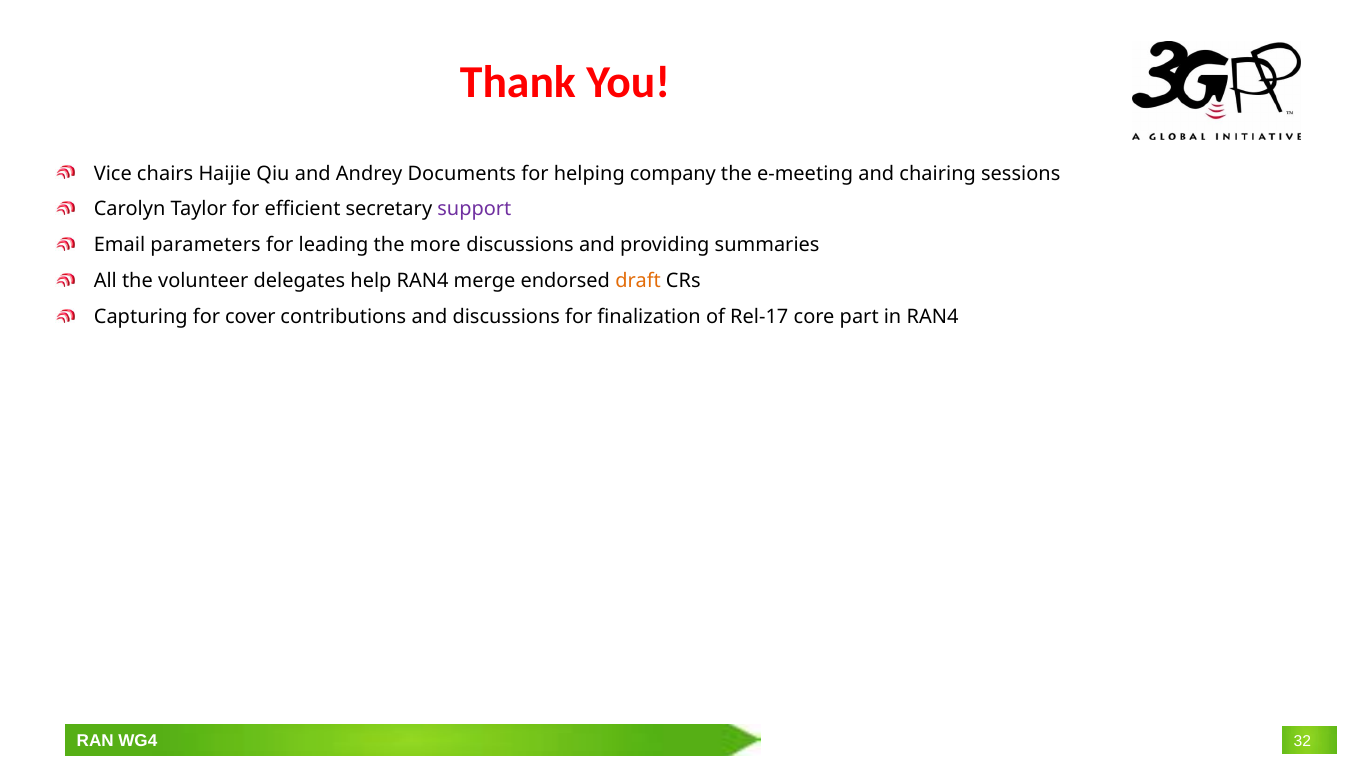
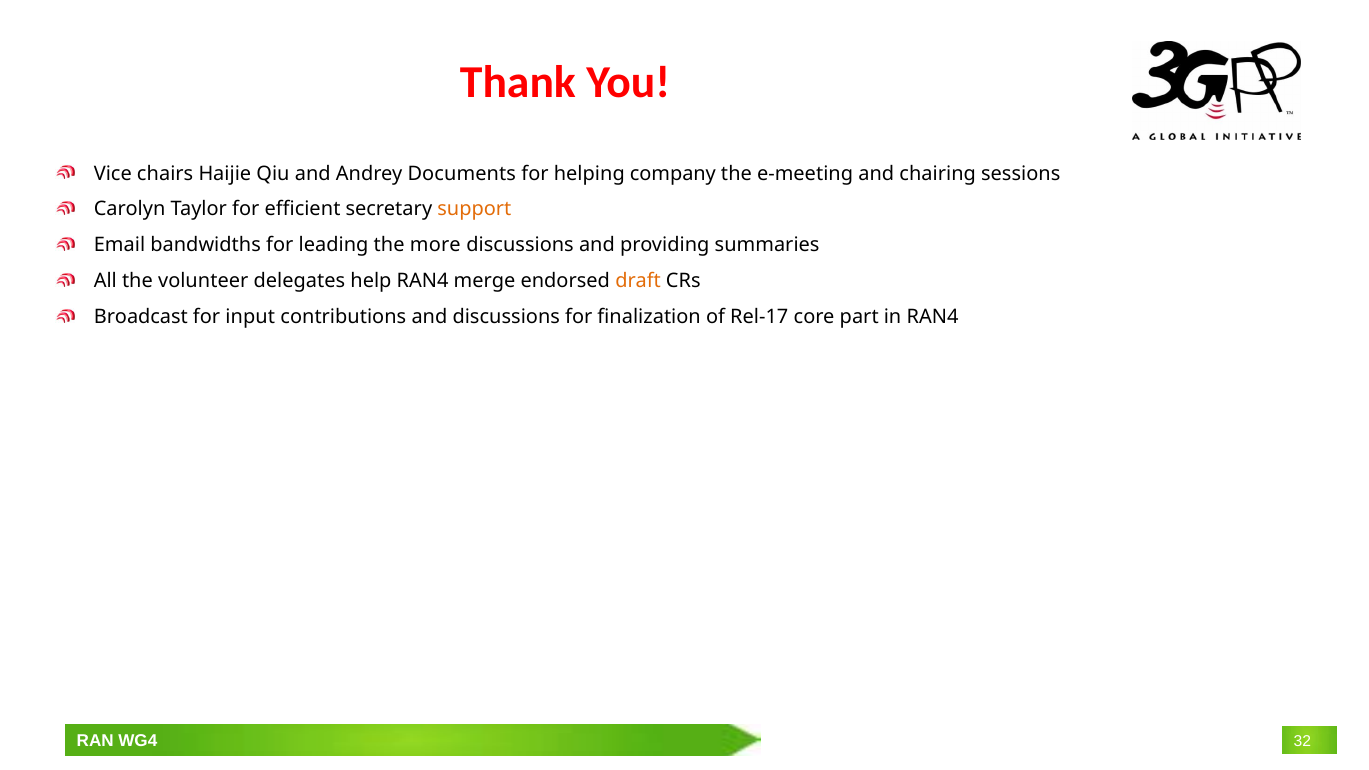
support colour: purple -> orange (474, 209)
parameters: parameters -> bandwidths (206, 245)
Capturing: Capturing -> Broadcast (141, 317)
cover: cover -> input (250, 317)
